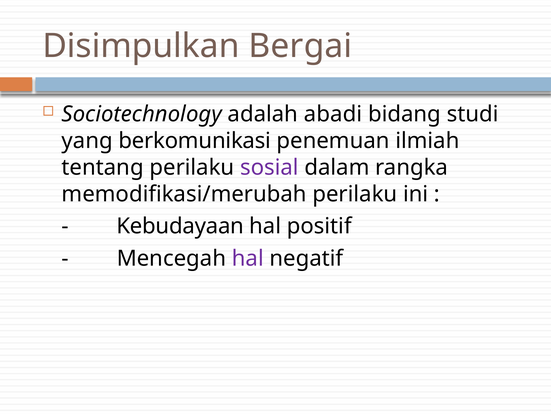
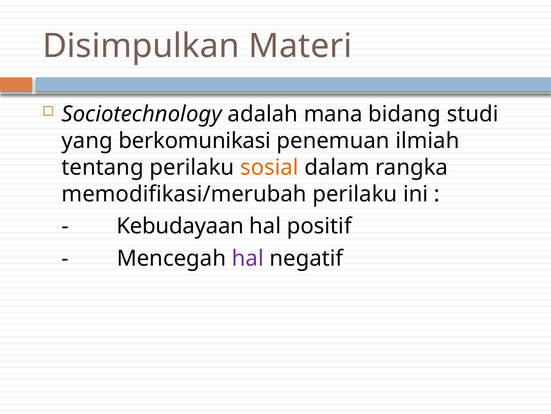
Bergai: Bergai -> Materi (300, 46)
abadi: abadi -> mana (333, 114)
sosial colour: purple -> orange (269, 167)
